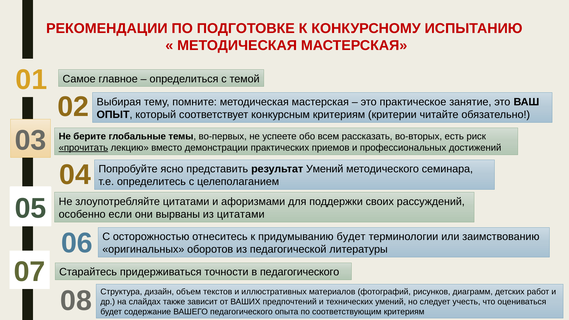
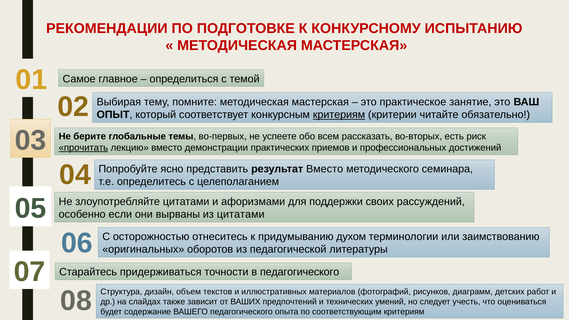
критериям underline: none -> present (339, 115)
результат Умений: Умений -> Вместо (325, 169)
придумыванию будет: будет -> духом (351, 237)
